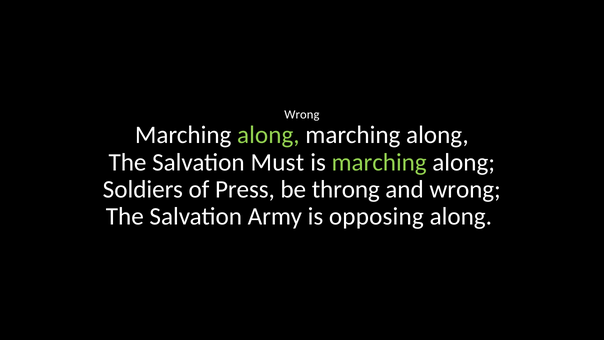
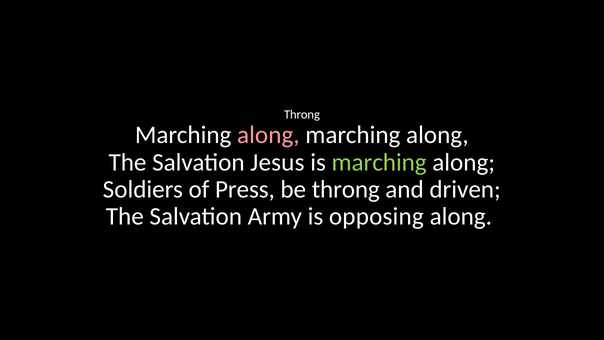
Wrong: Wrong -> Throng (302, 115)
along colour: light green -> pink (268, 135)
Must: Must -> Jesus (277, 162)
and wrong: wrong -> driven (465, 189)
